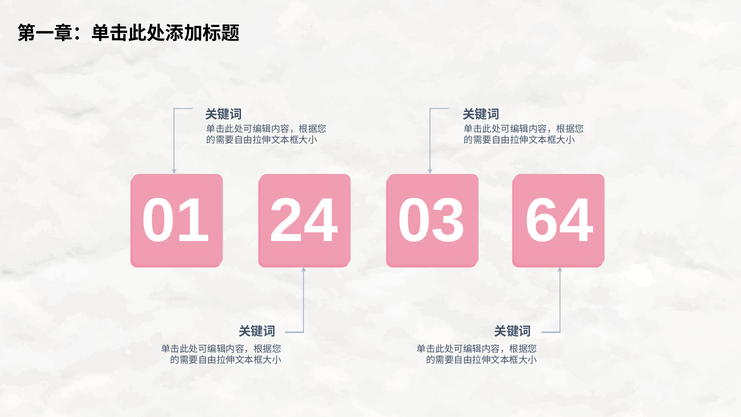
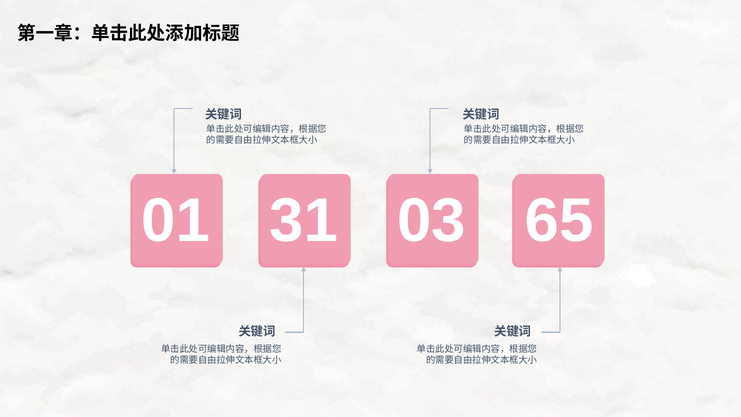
24: 24 -> 31 (304, 221)
64: 64 -> 65 (559, 221)
